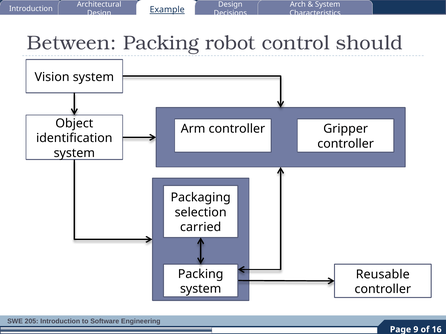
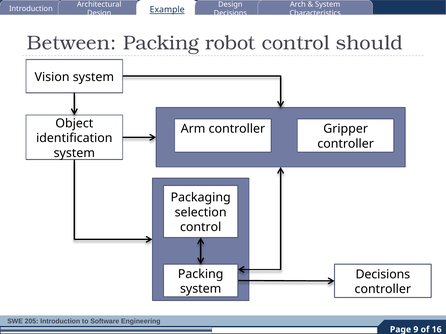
carried: carried -> control (201, 228)
Reusable: Reusable -> Decisions (383, 275)
